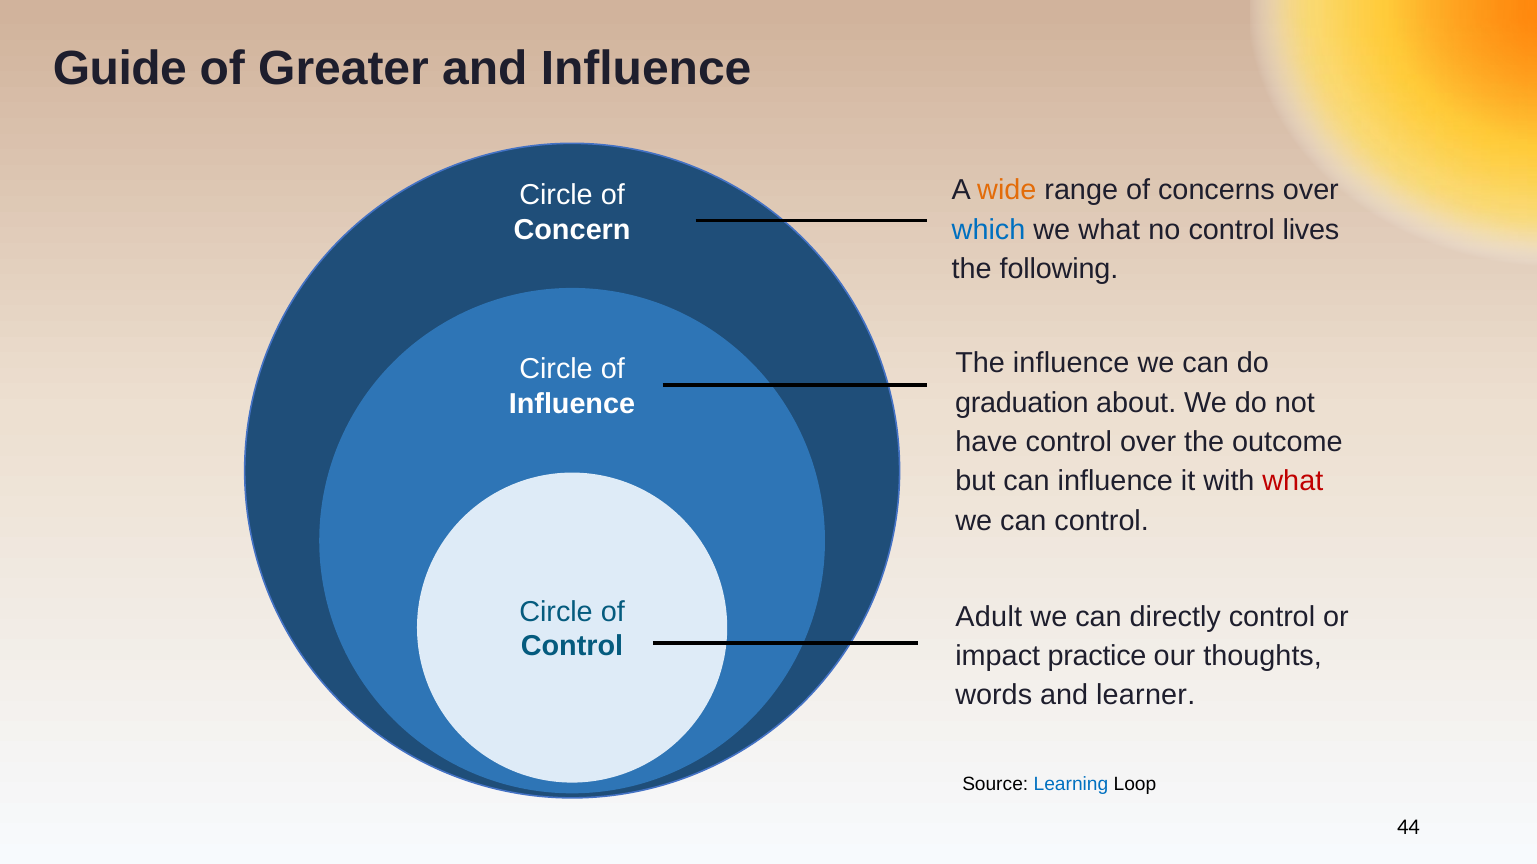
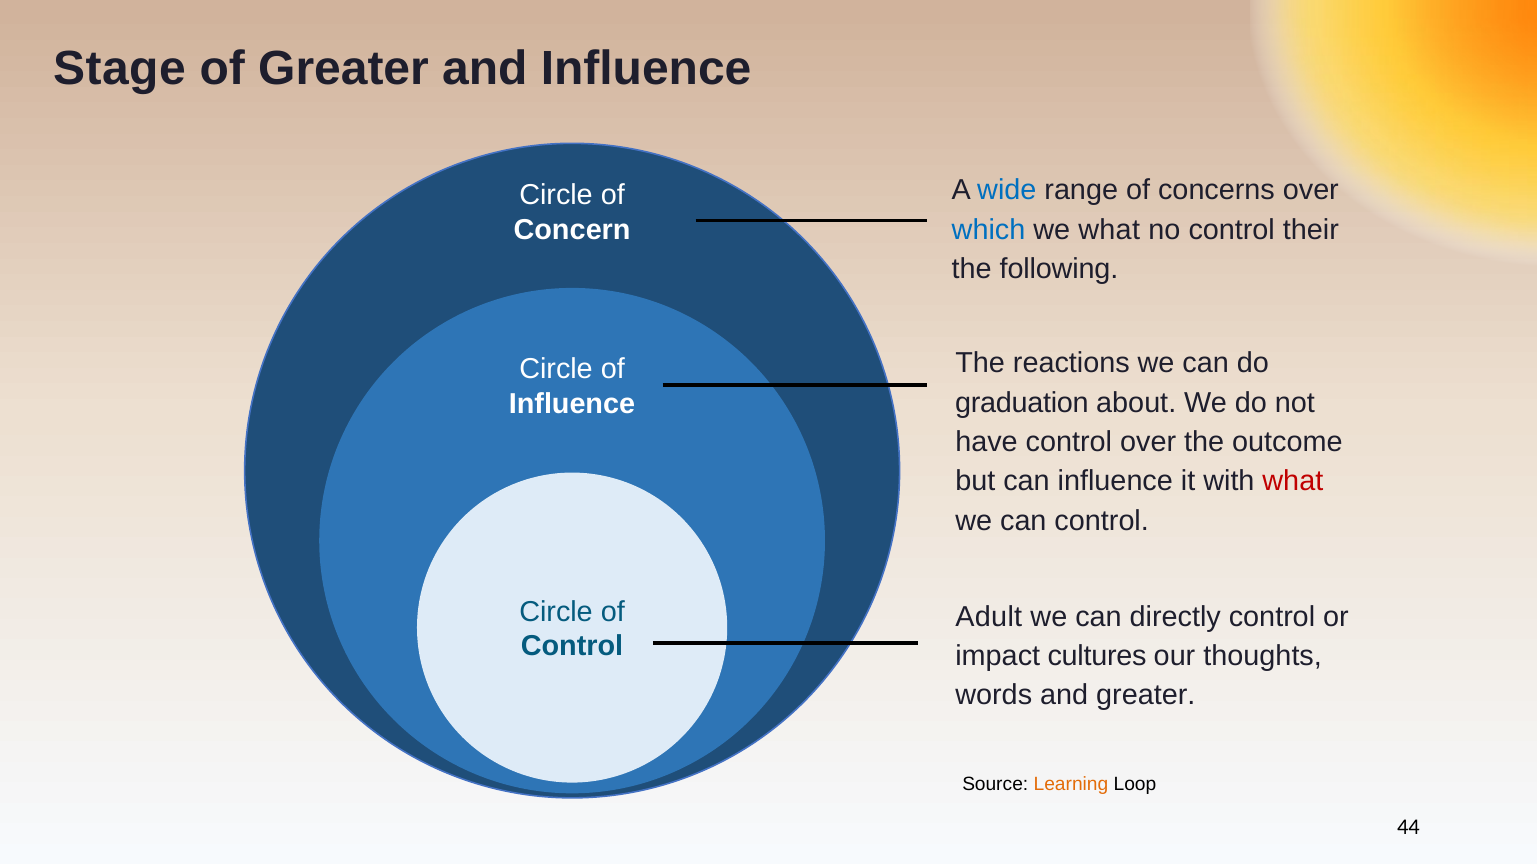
Guide: Guide -> Stage (119, 69)
wide colour: orange -> blue (1007, 190)
lives: lives -> their (1311, 230)
The influence: influence -> reactions (1071, 363)
practice: practice -> cultures (1097, 657)
and learner: learner -> greater (1146, 696)
Learning colour: blue -> orange (1071, 784)
